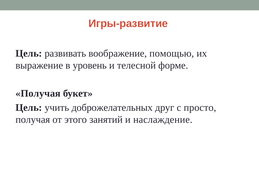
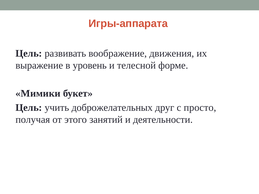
Игры-развитие: Игры-развитие -> Игры-аппарата (128, 24)
помощью: помощью -> движения (172, 53)
Получая: Получая -> Мимики (38, 94)
наслаждение: наслаждение -> деятельности (163, 120)
